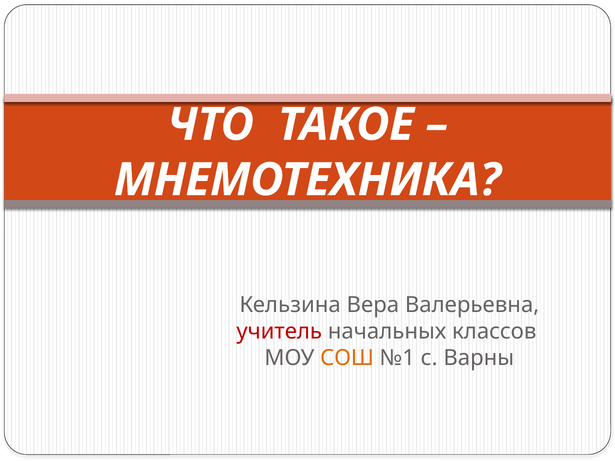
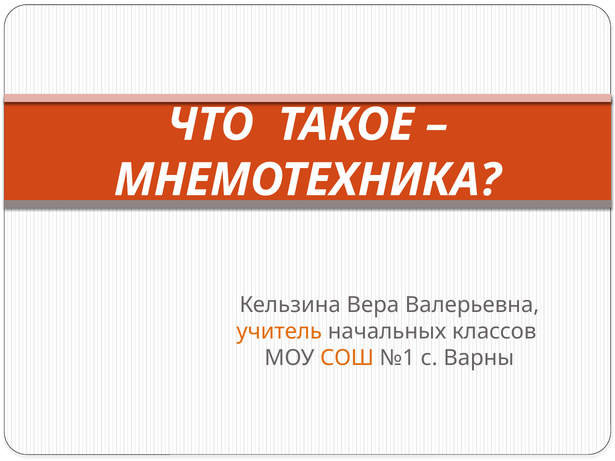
учитель colour: red -> orange (279, 332)
